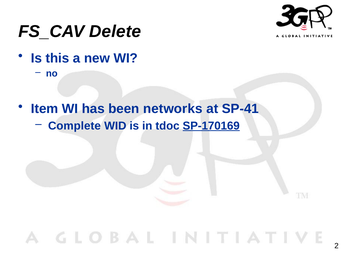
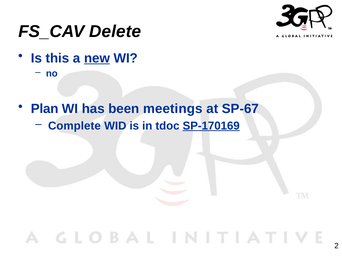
new underline: none -> present (97, 58)
Item: Item -> Plan (45, 109)
networks: networks -> meetings (173, 109)
SP-41: SP-41 -> SP-67 (240, 109)
